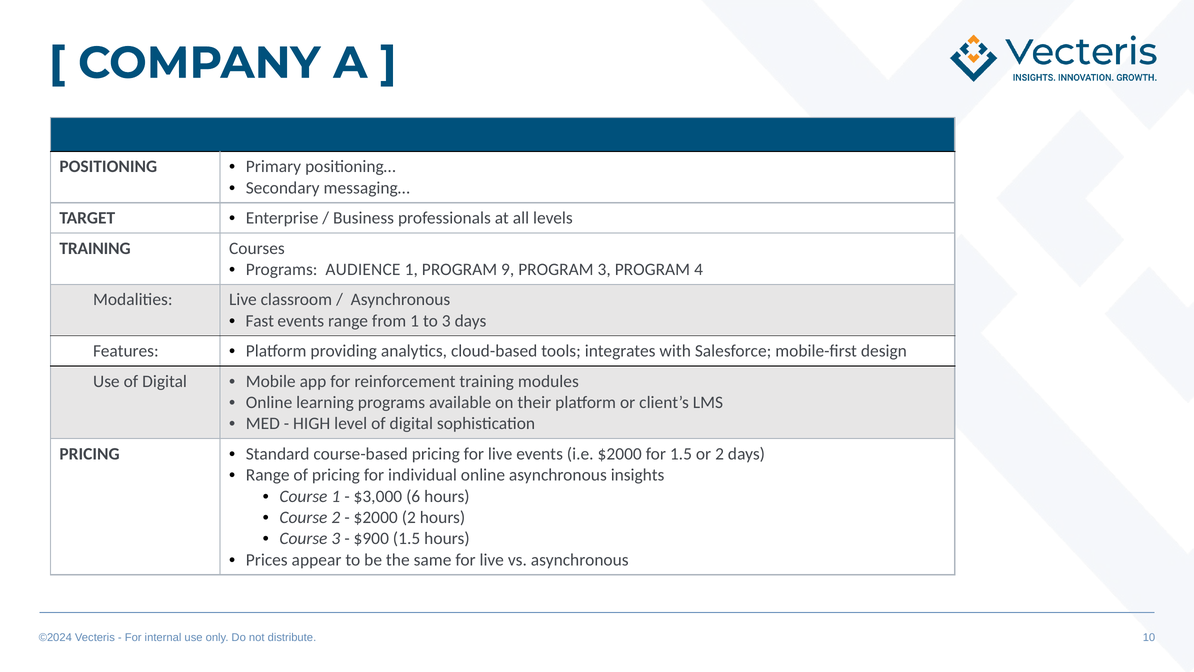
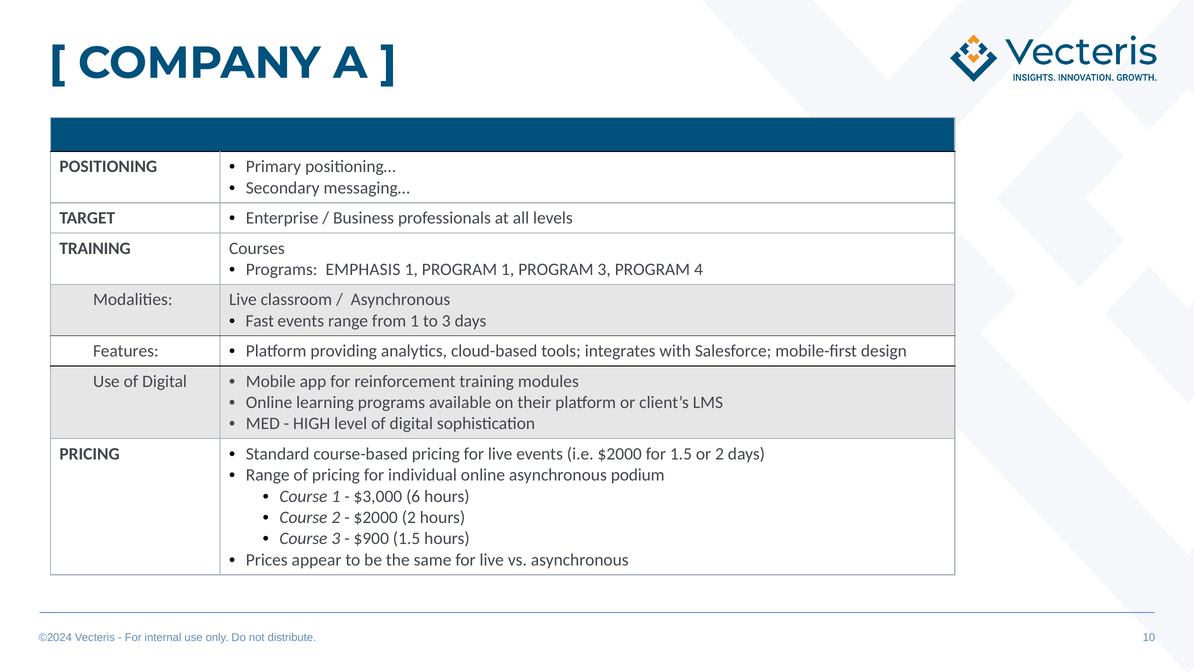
AUDIENCE: AUDIENCE -> EMPHASIS (363, 269)
PROGRAM 9: 9 -> 1 (508, 269)
insights: insights -> podium (638, 475)
